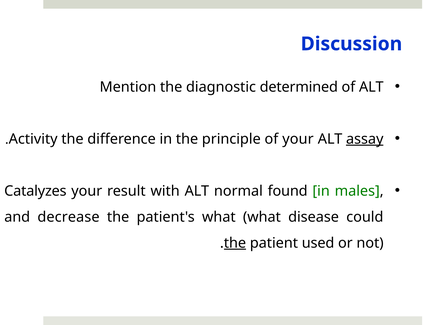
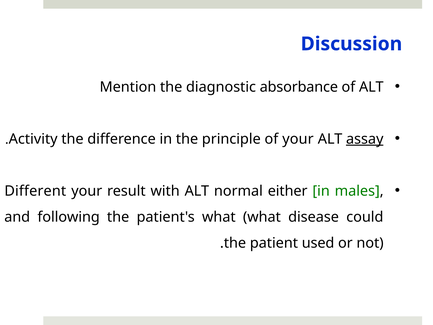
determined: determined -> absorbance (299, 87)
Catalyzes: Catalyzes -> Different (35, 191)
found: found -> either (288, 191)
decrease: decrease -> following (69, 217)
the underline: present -> none (235, 243)
